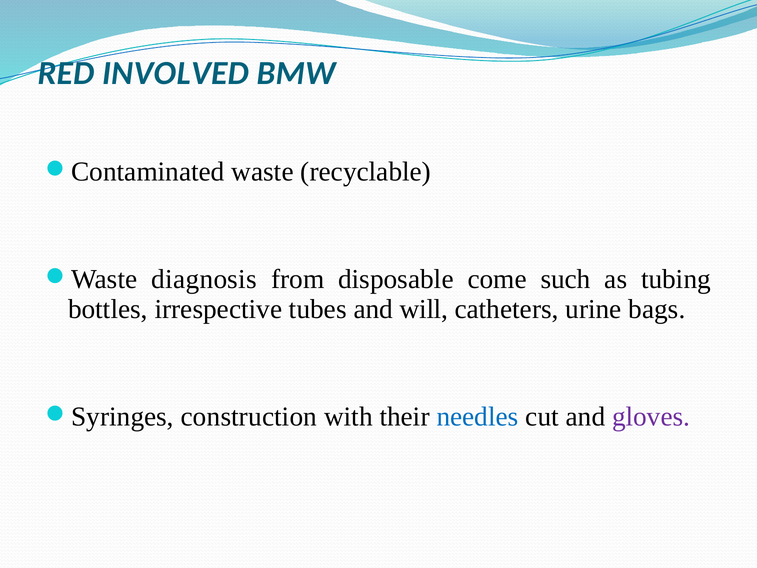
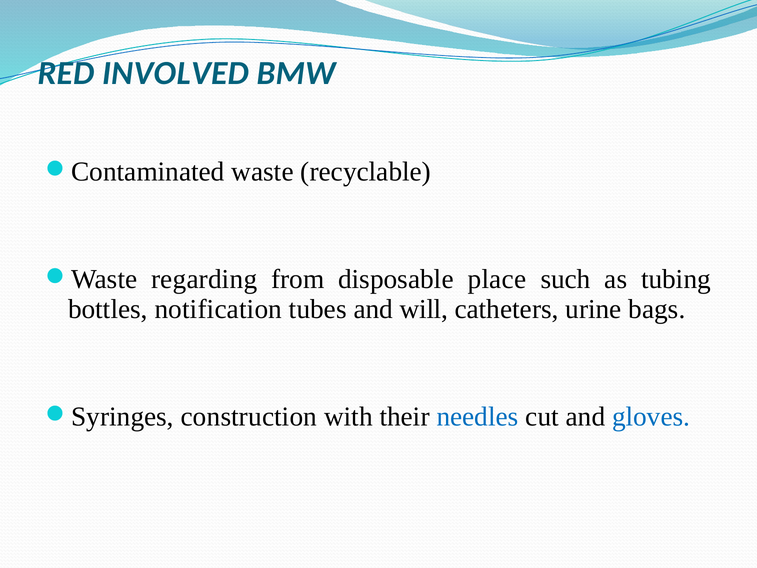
diagnosis: diagnosis -> regarding (204, 279)
come: come -> place (497, 279)
irrespective: irrespective -> notification (218, 309)
gloves colour: purple -> blue (651, 416)
